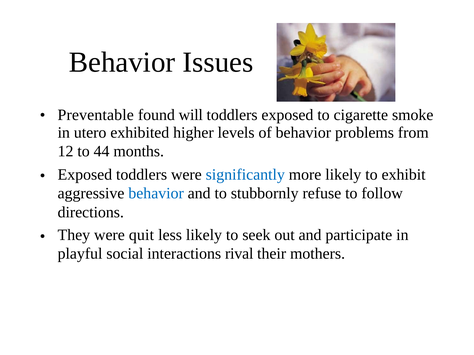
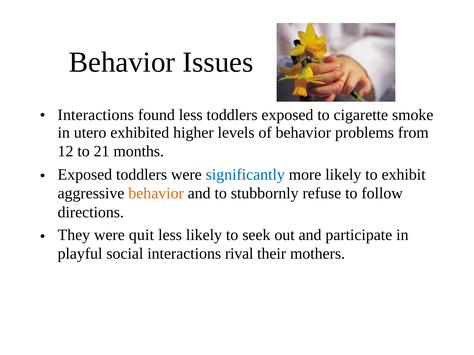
Preventable: Preventable -> Interactions (96, 115)
found will: will -> less (191, 115)
44: 44 -> 21 (102, 151)
behavior colour: blue -> orange (156, 193)
